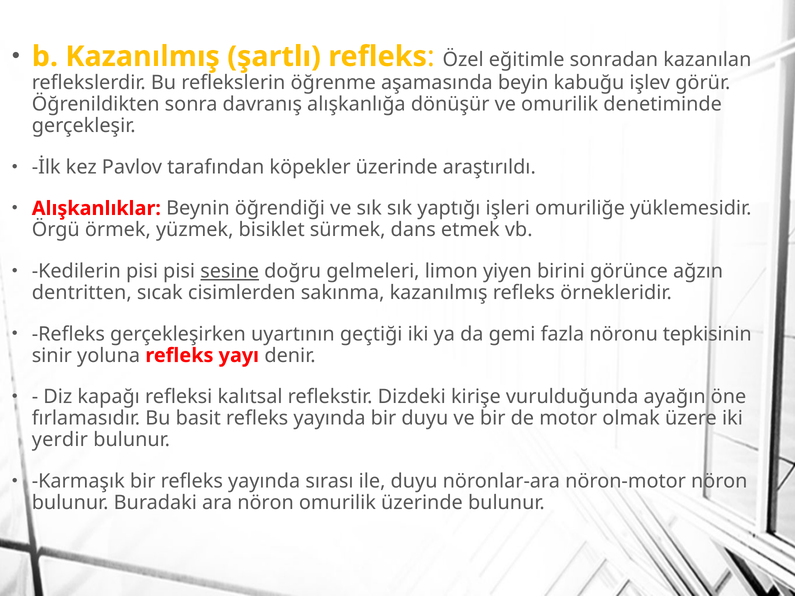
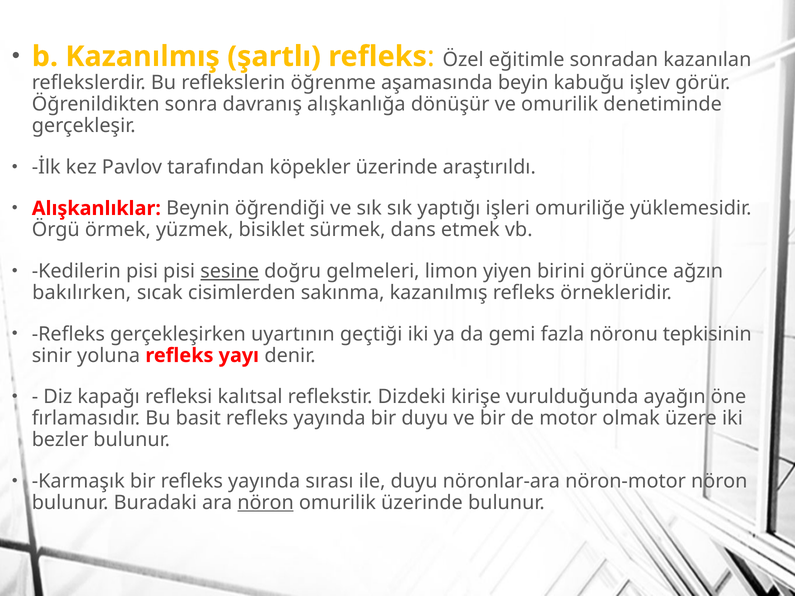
dentritten: dentritten -> bakılırken (82, 293)
yerdir: yerdir -> bezler (60, 440)
nöron underline: none -> present (266, 503)
